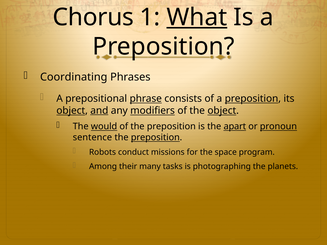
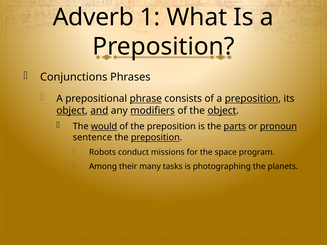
Chorus: Chorus -> Adverb (93, 17)
What underline: present -> none (197, 17)
Coordinating: Coordinating -> Conjunctions (74, 77)
apart: apart -> parts (235, 127)
